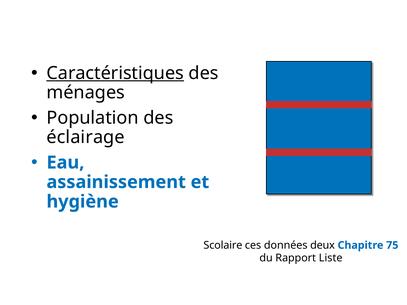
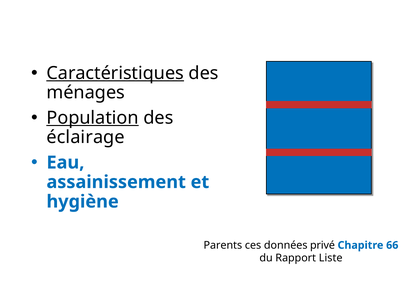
Population underline: none -> present (93, 118)
Scolaire: Scolaire -> Parents (223, 245)
deux: deux -> privé (323, 245)
75: 75 -> 66 (392, 245)
